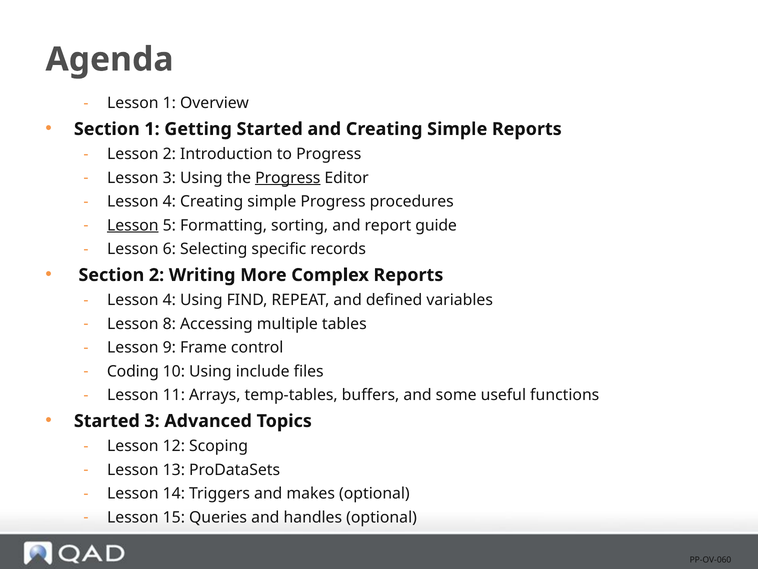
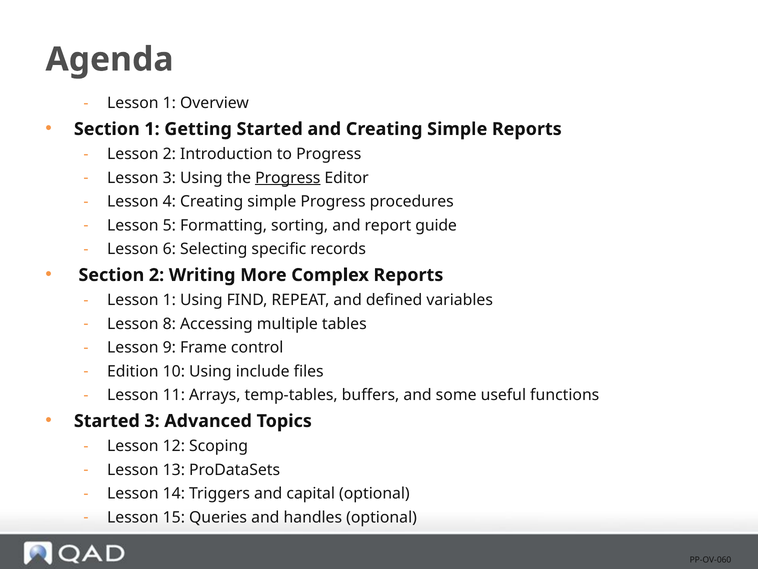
Lesson underline: present -> none (133, 225)
4: 4 -> 1 (169, 300)
Coding: Coding -> Edition (133, 371)
makes: makes -> capital (311, 493)
